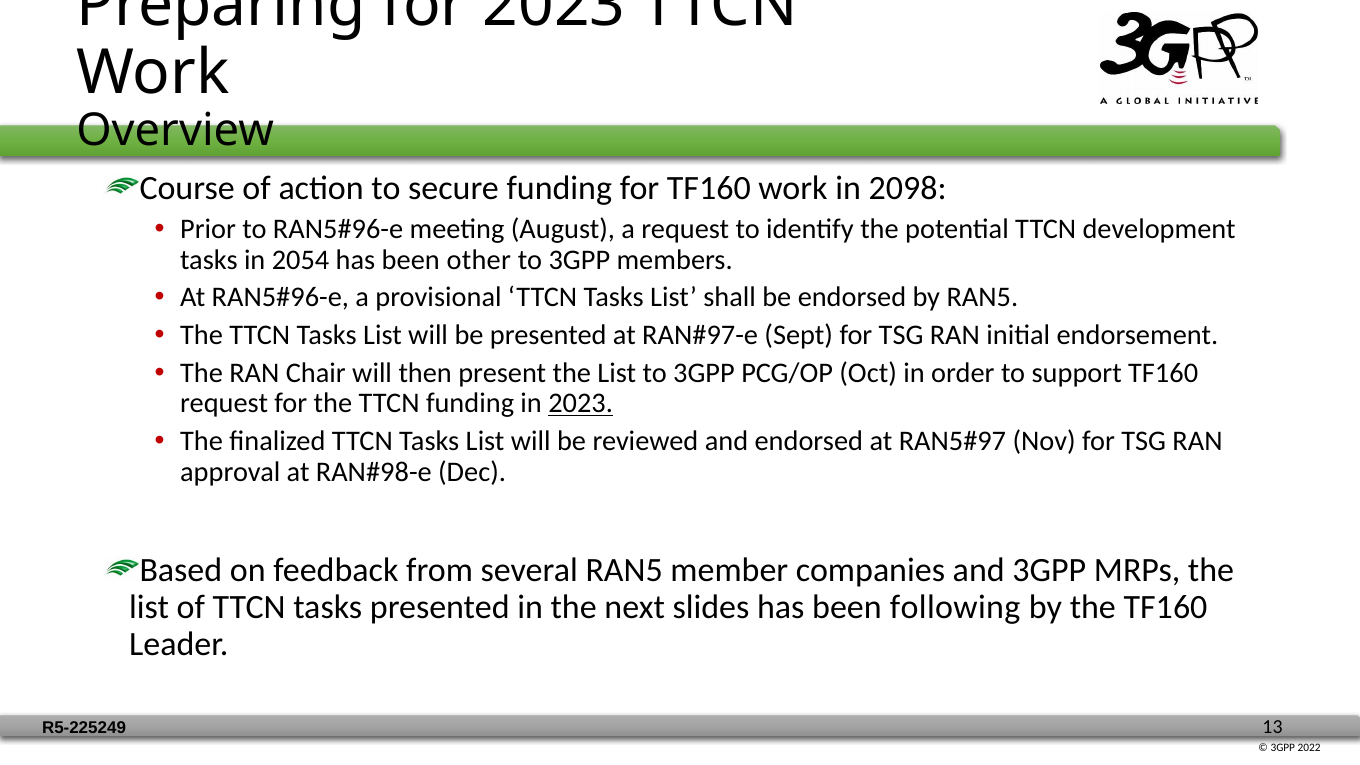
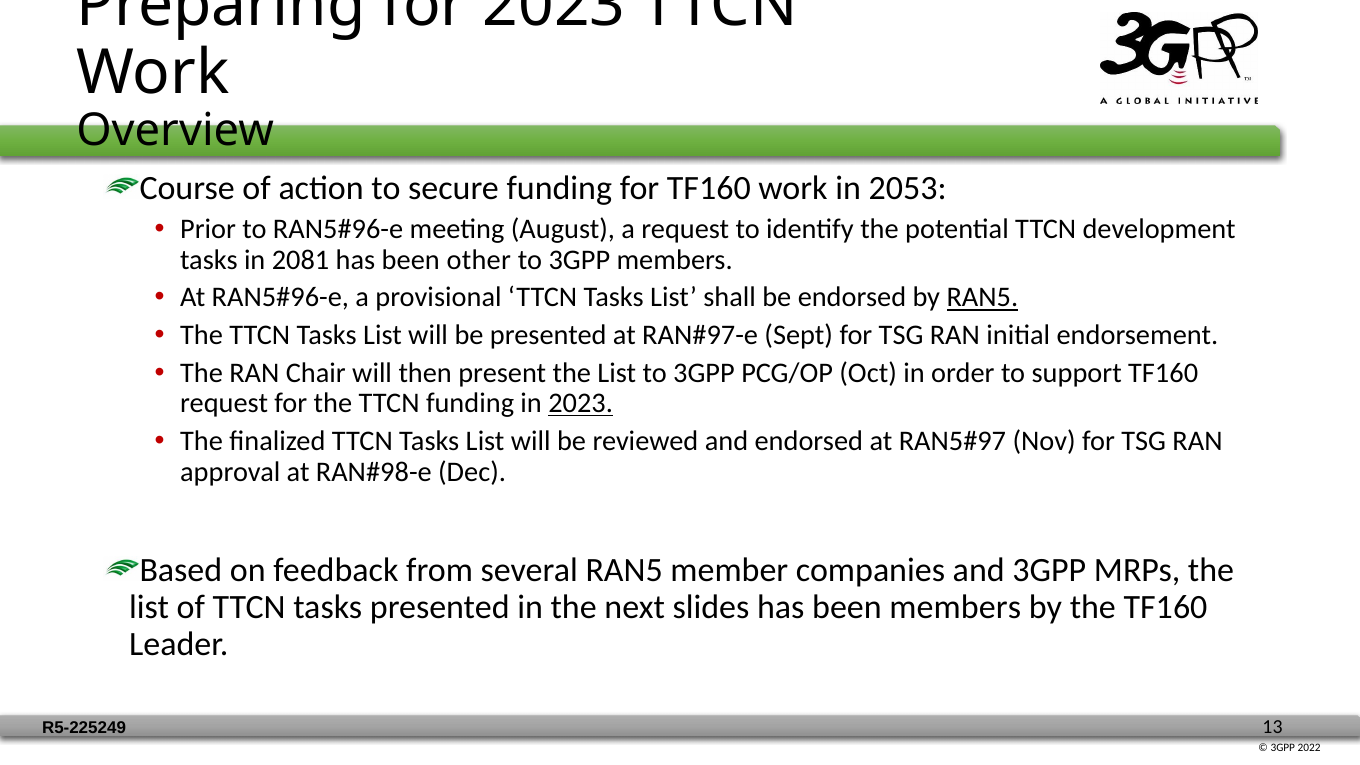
2098: 2098 -> 2053 (908, 188)
2054: 2054 -> 2081 (301, 260)
RAN5 underline: none -> present (982, 297)
been following: following -> members (955, 607)
